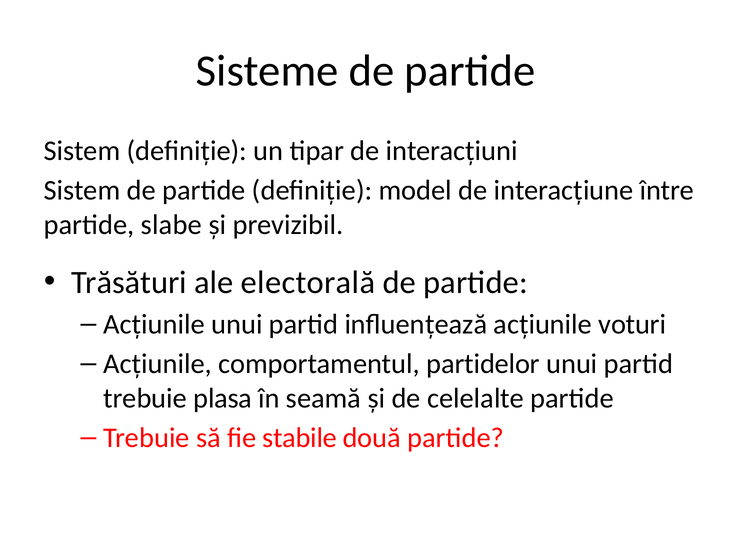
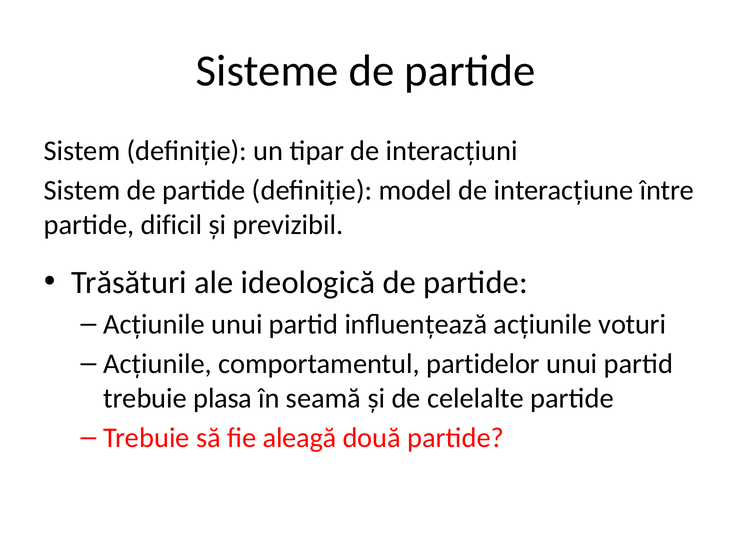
slabe: slabe -> dificil (171, 225)
electorală: electorală -> ideologică (308, 282)
stabile: stabile -> aleagă (300, 438)
